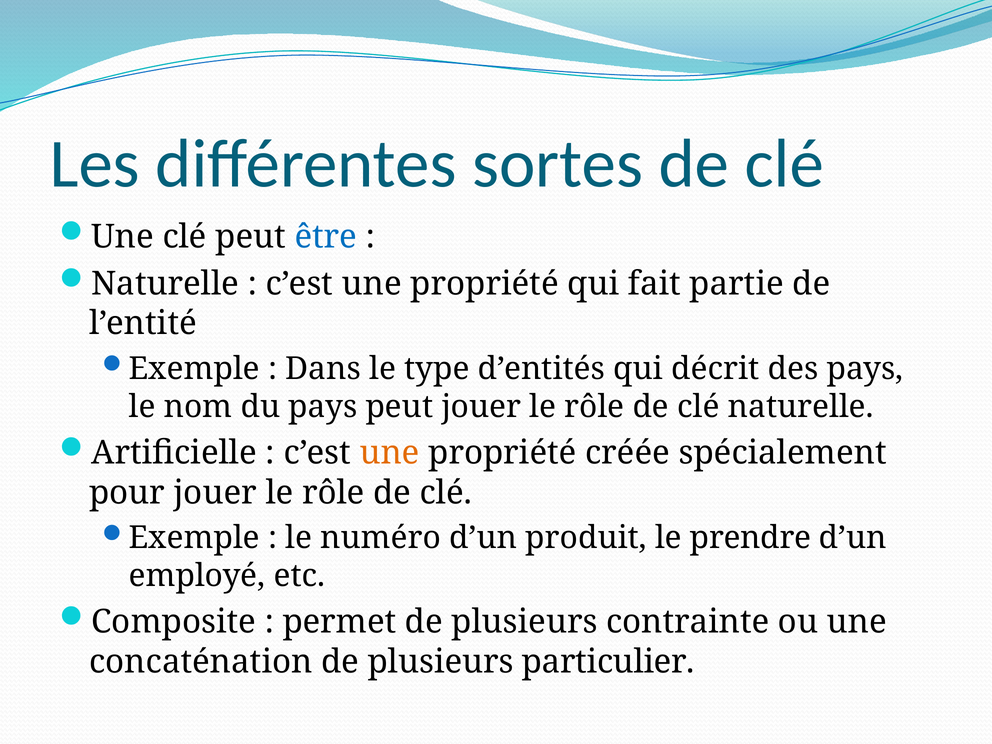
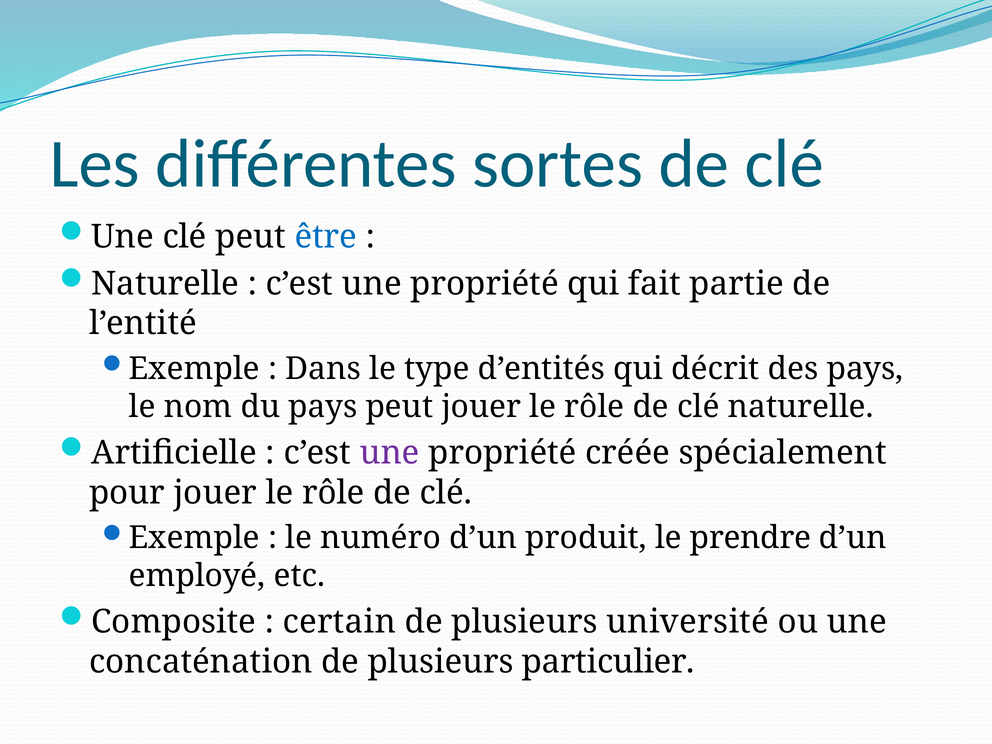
une colour: orange -> purple (390, 453)
permet: permet -> certain (339, 622)
contrainte: contrainte -> université (688, 622)
